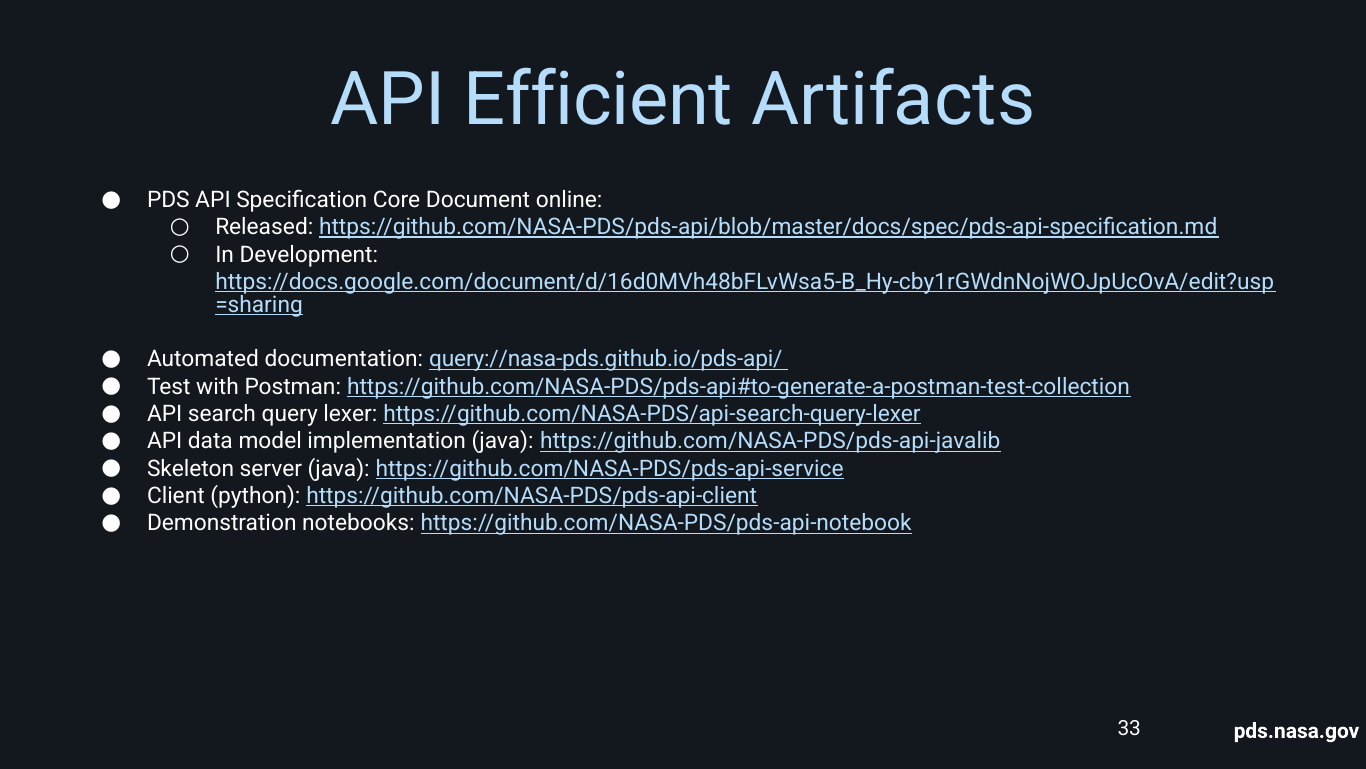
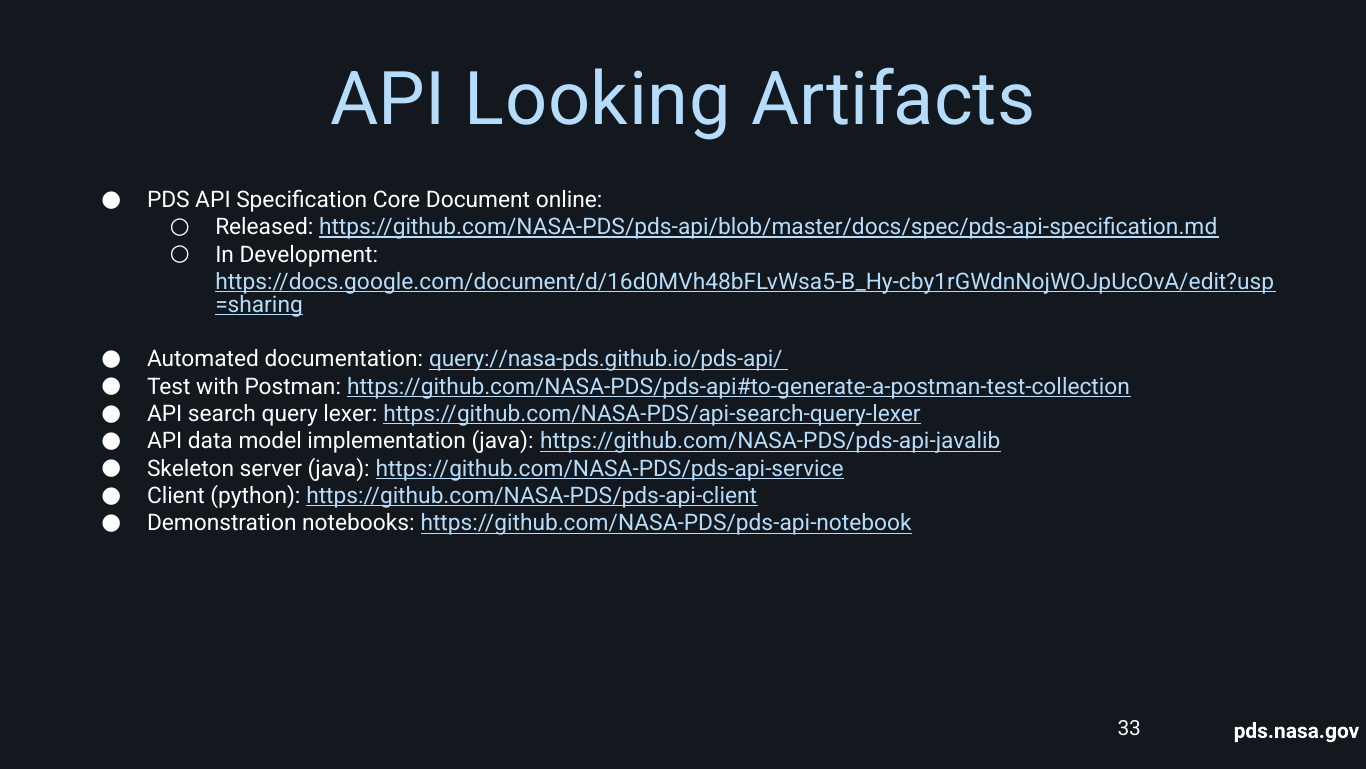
Efficient: Efficient -> Looking (598, 100)
